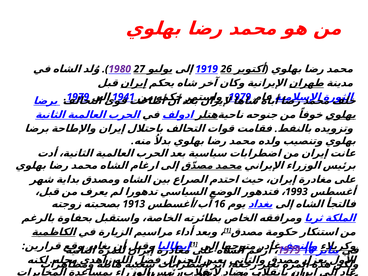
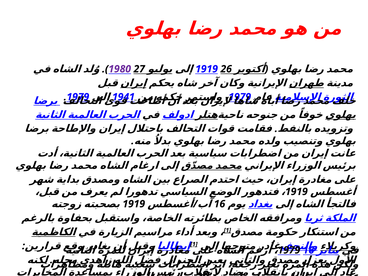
1993: 1993 -> 1919 (296, 192)
1913: 1913 -> 1919 (134, 204)
1979 colour: purple -> black (289, 250)
